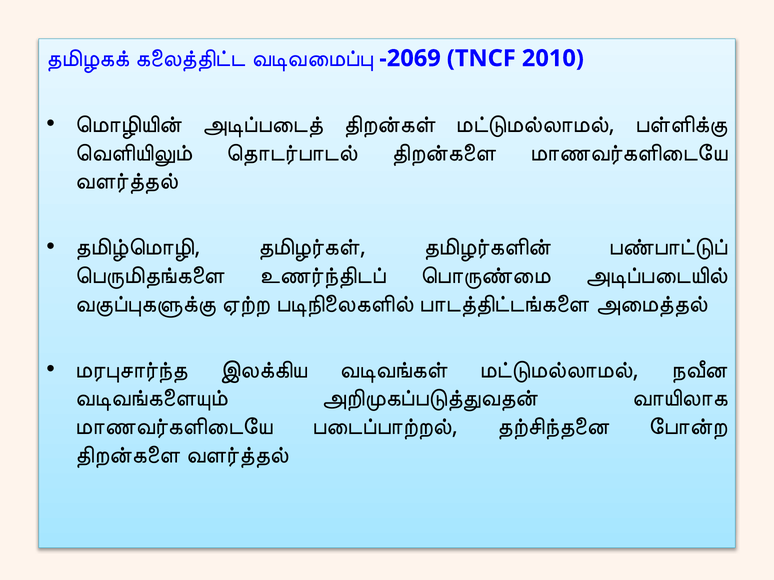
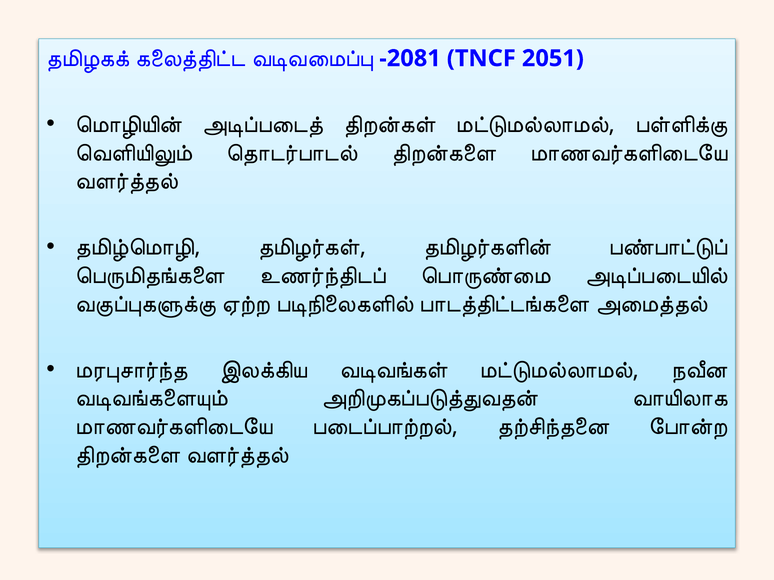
-2069: -2069 -> -2081 (410, 58)
2010: 2010 -> 2051 (553, 58)
